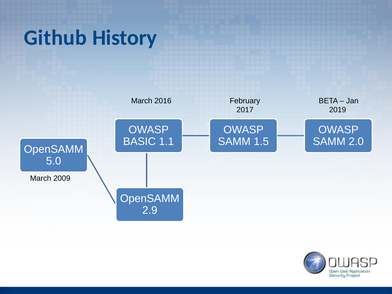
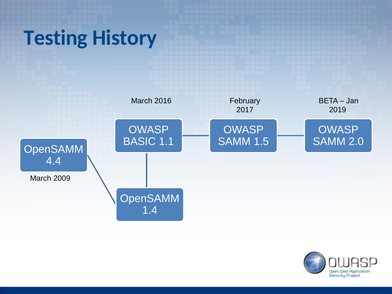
Github: Github -> Testing (56, 38)
5.0: 5.0 -> 4.4 (54, 161)
2.9: 2.9 -> 1.4 (150, 210)
